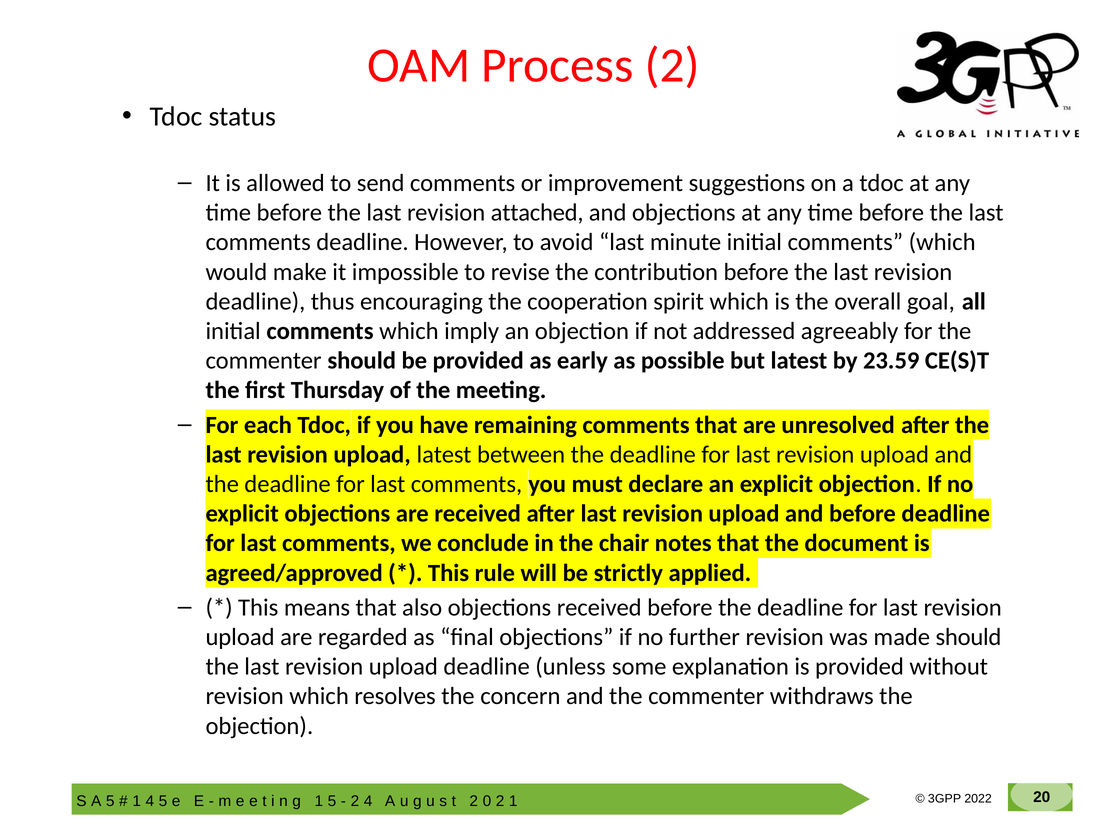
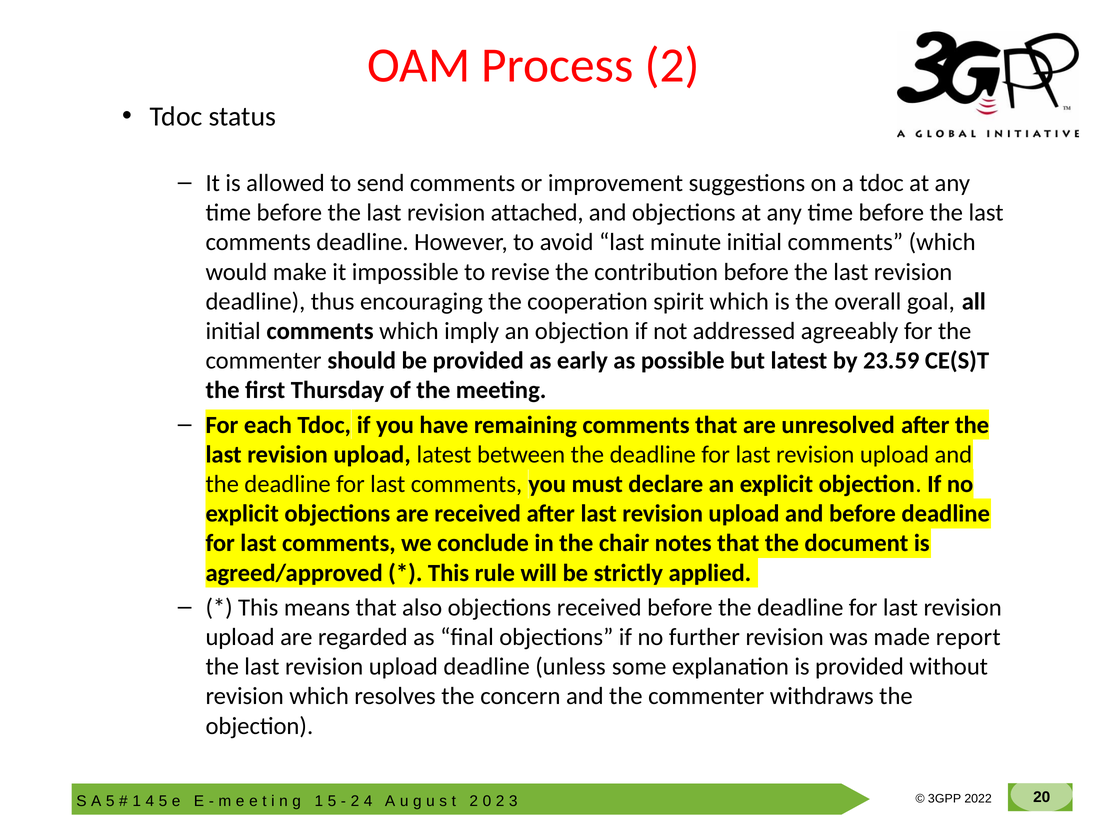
made should: should -> report (968, 637)
2 1: 1 -> 3 (513, 801)
